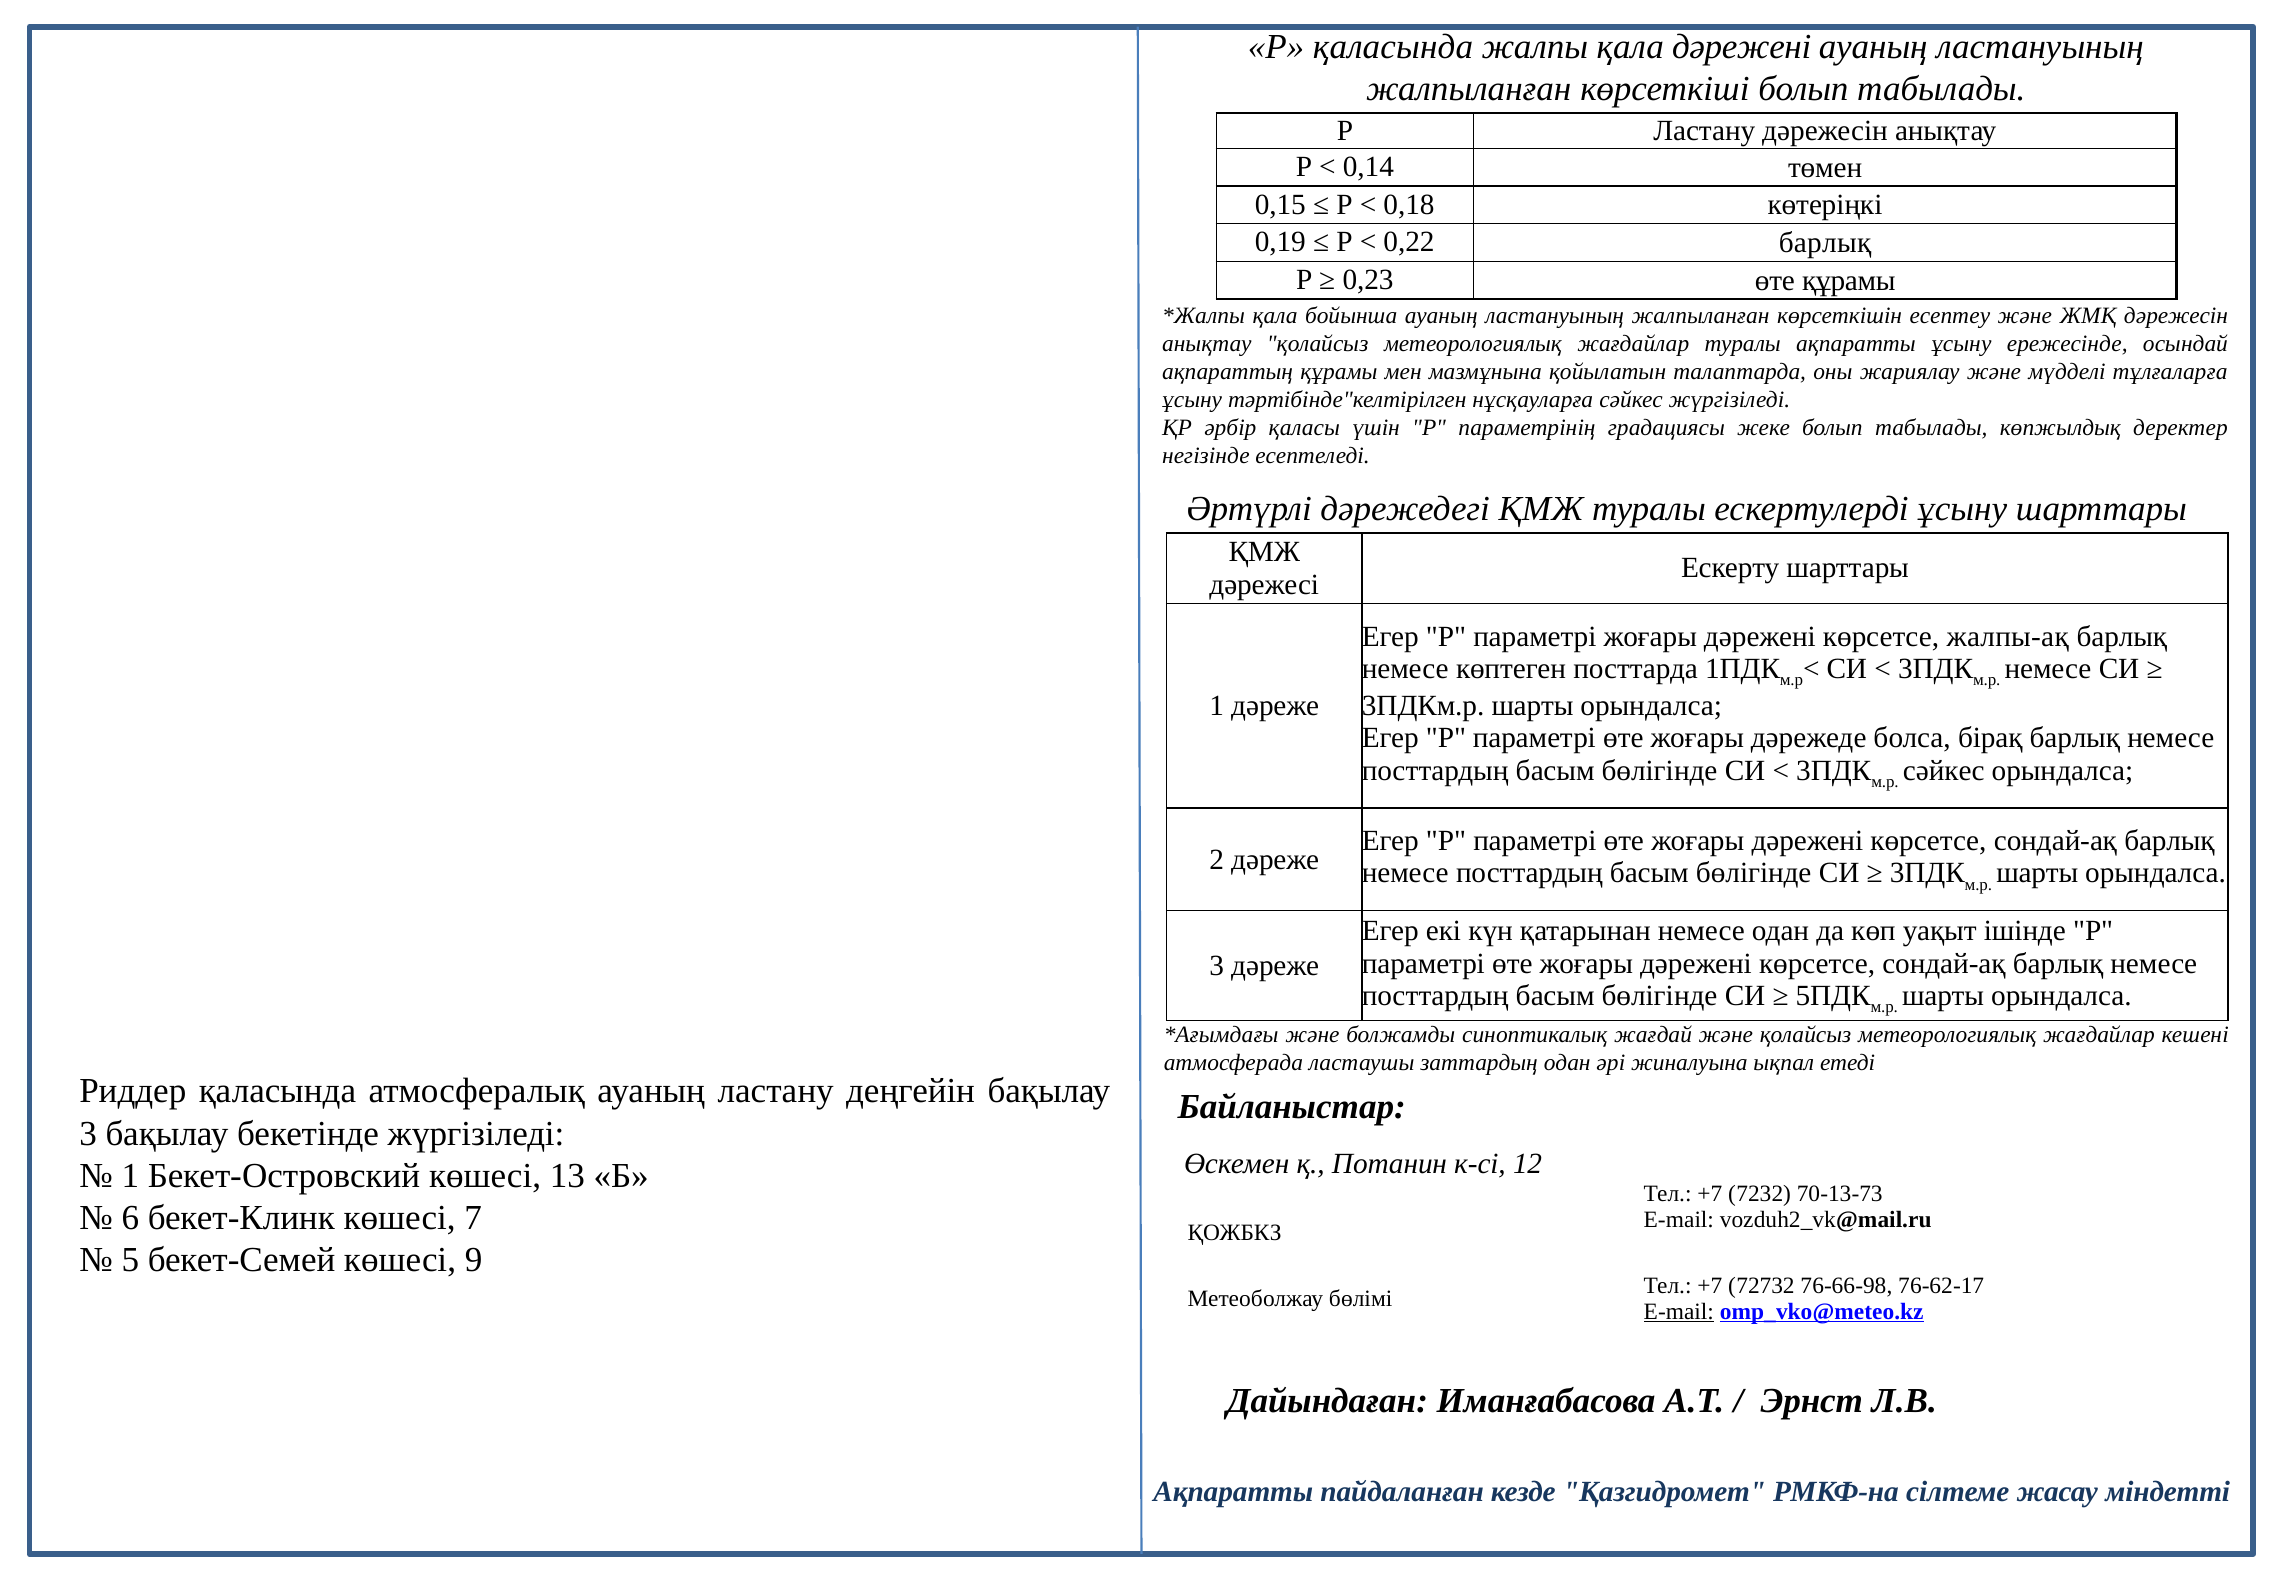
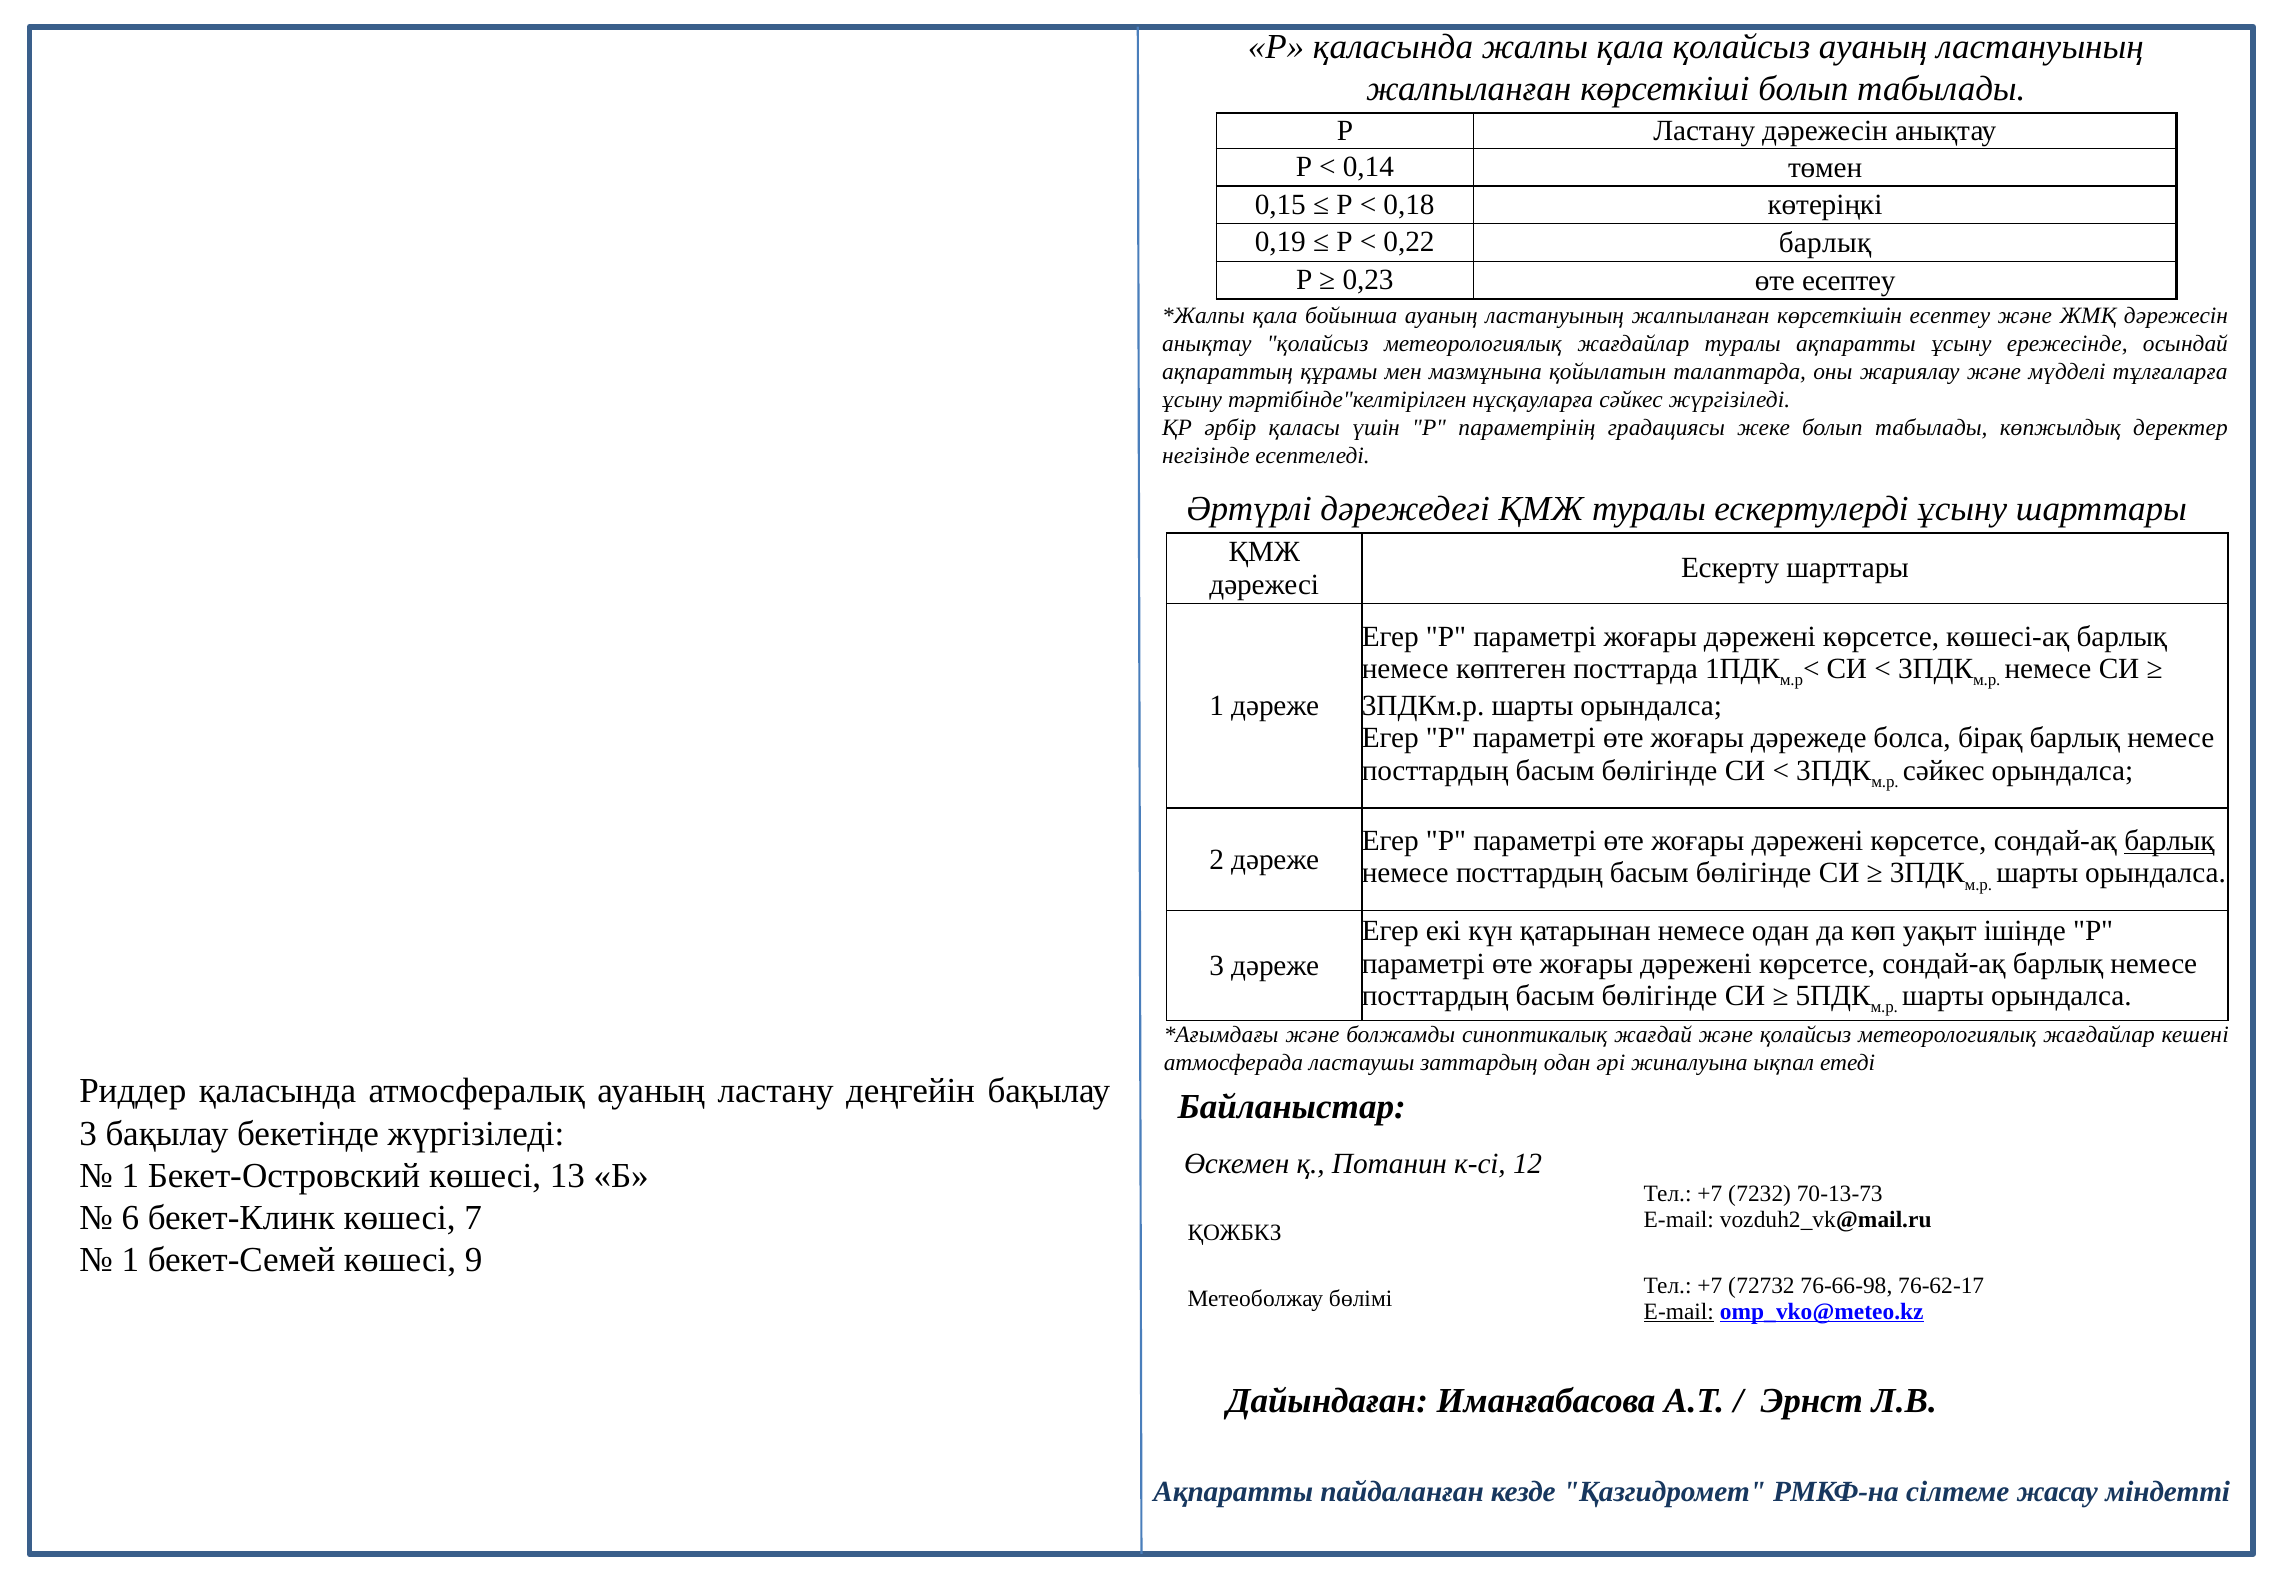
қала дәрежені: дәрежені -> қолайсыз (1741, 47)
өте құрамы: құрамы -> есептеу (1849, 280)
жалпы-ақ: жалпы-ақ -> көшесі-ақ (2008, 636)
барлық underline: none -> present (2170, 841)
5: 5 -> 1 (130, 1260)
